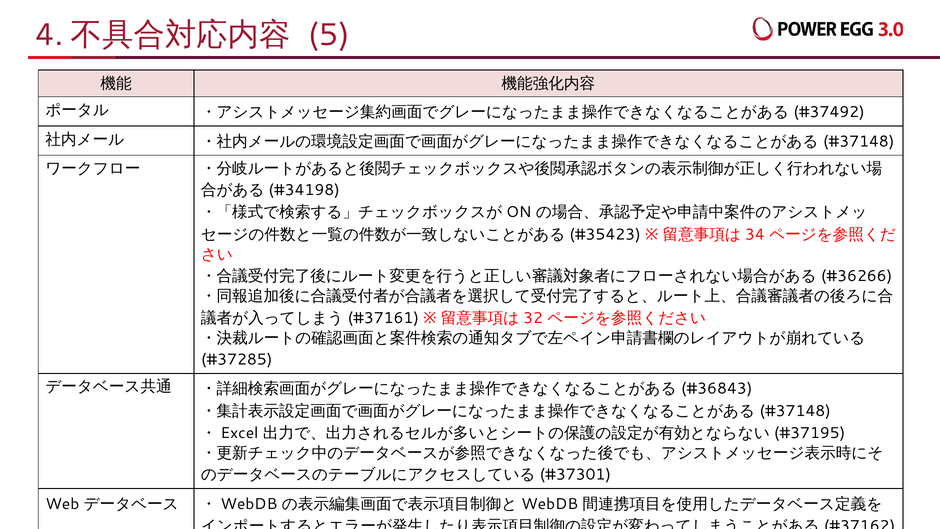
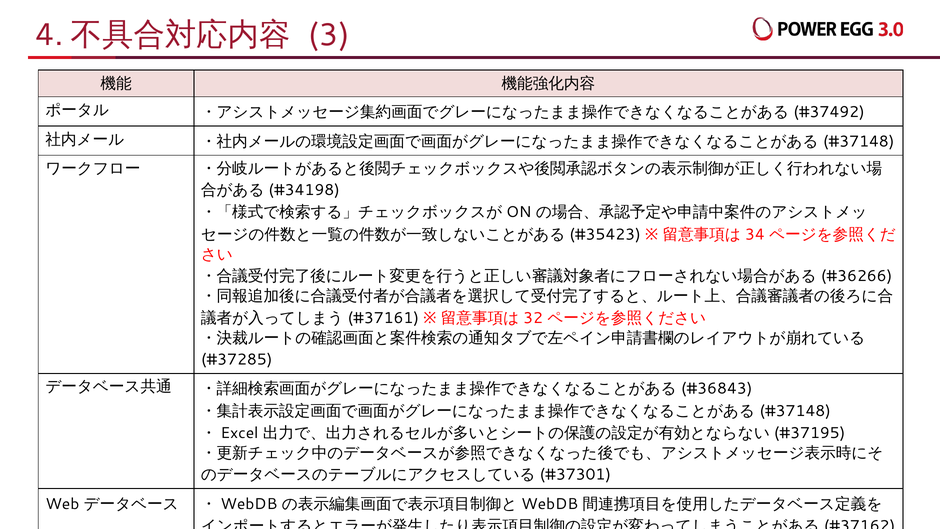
5: 5 -> 3 (329, 35)
